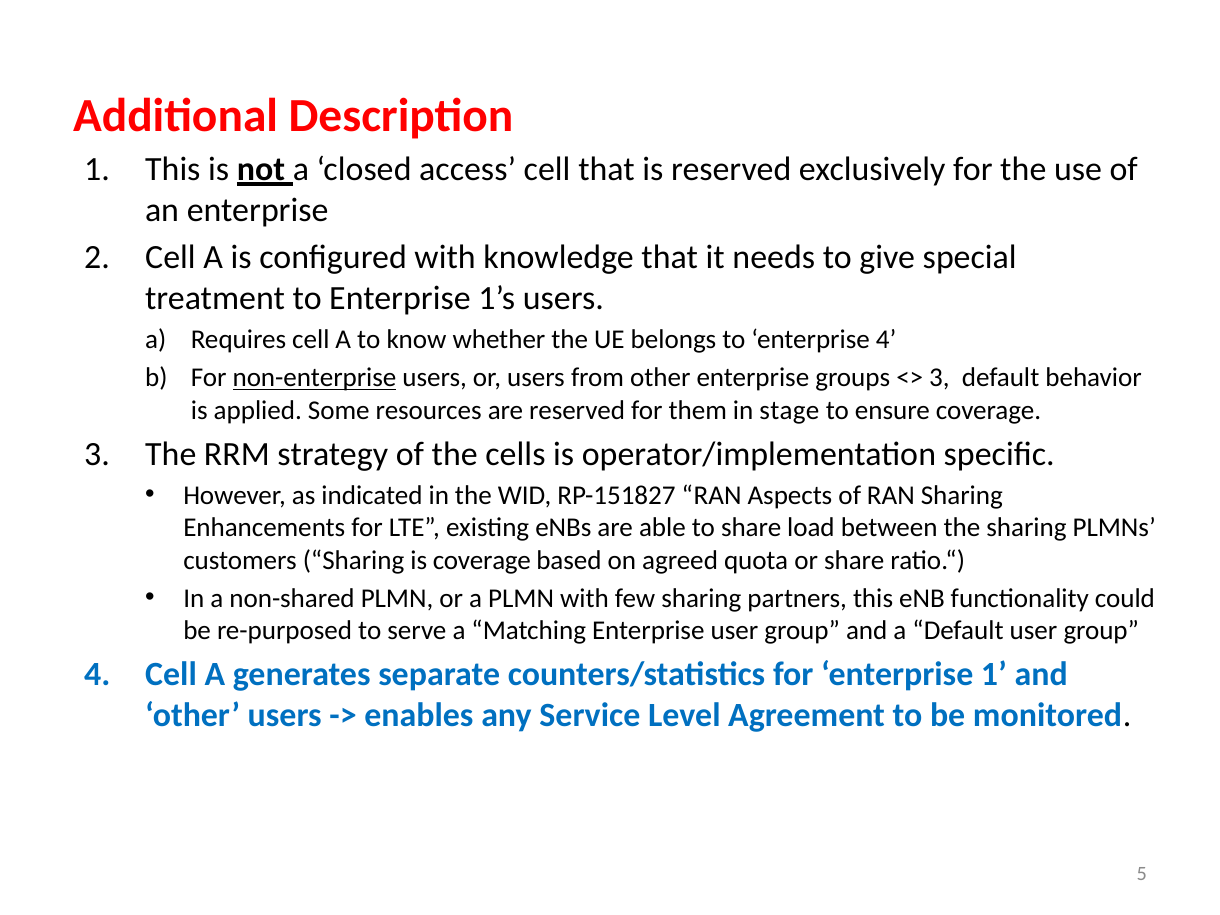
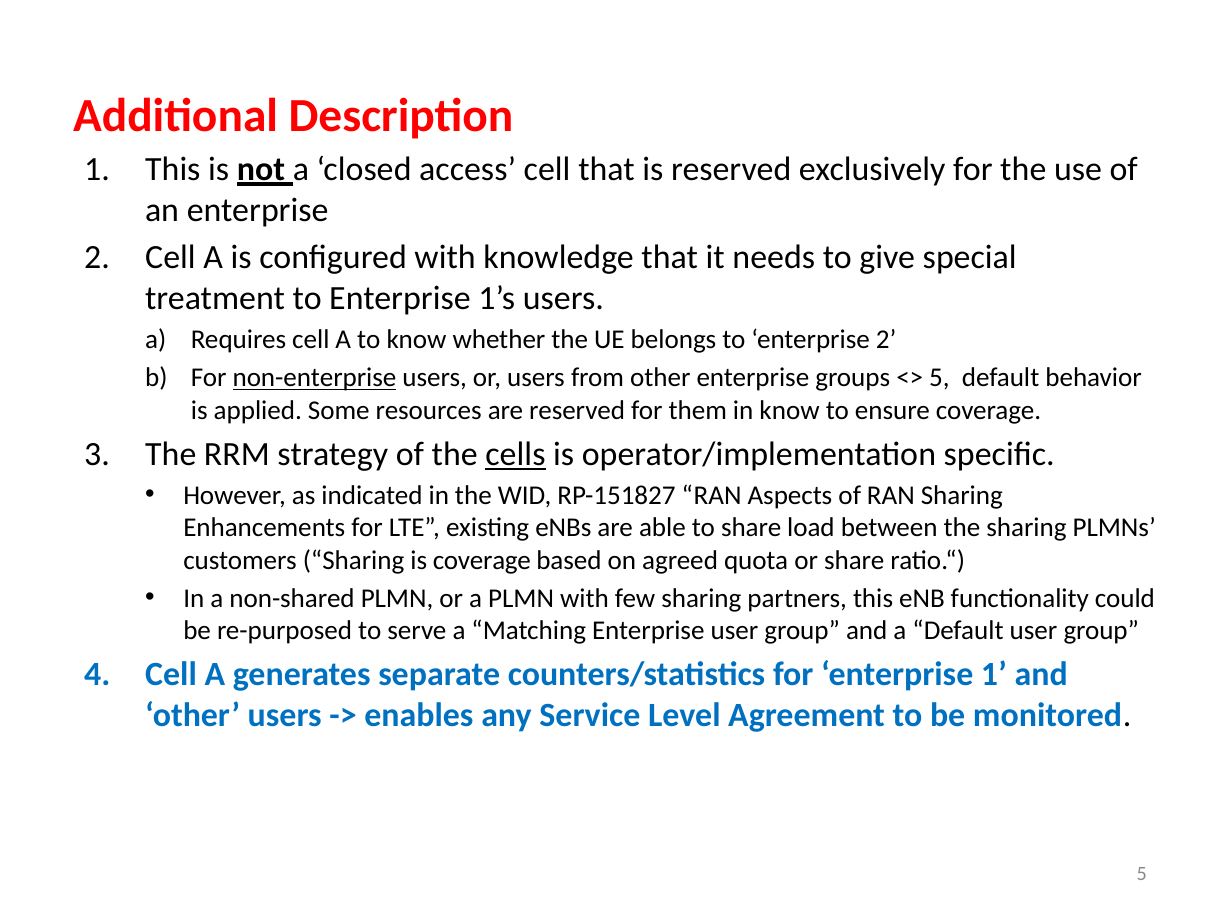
to enterprise 4: 4 -> 2 (886, 340)
3: 3 -> 5 (939, 378)
in stage: stage -> know (790, 410)
cells underline: none -> present (515, 454)
